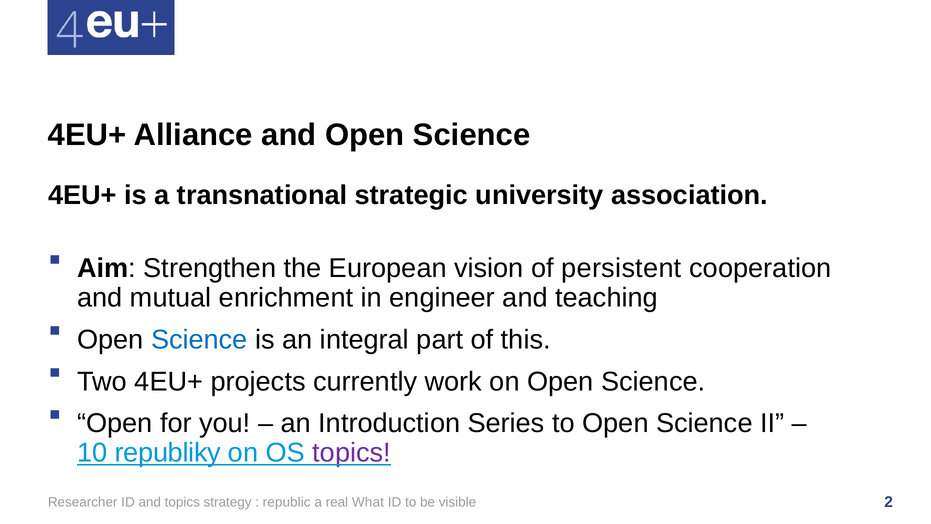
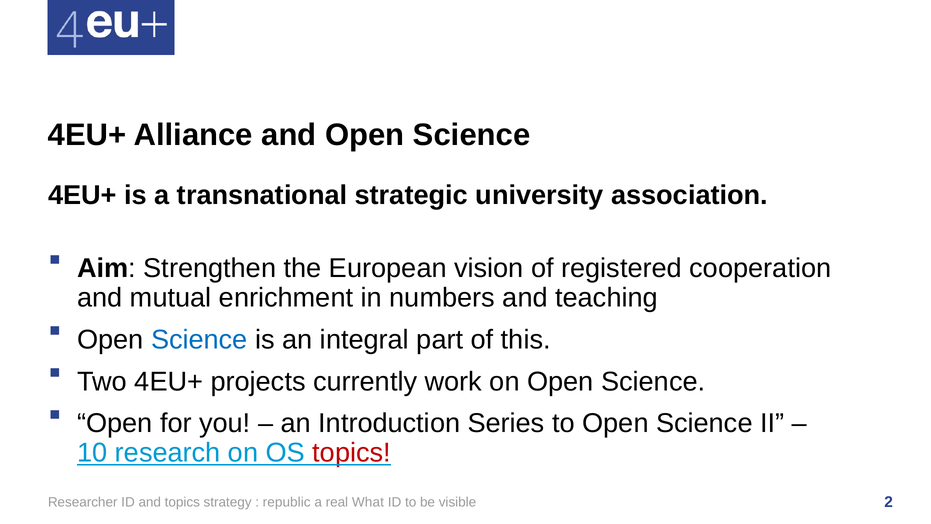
persistent: persistent -> registered (622, 268)
engineer: engineer -> numbers (442, 298)
republiky: republiky -> research (168, 453)
topics colour: purple -> red (352, 453)
